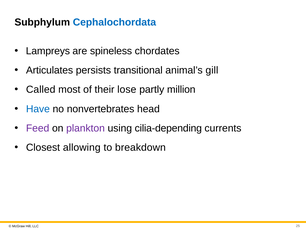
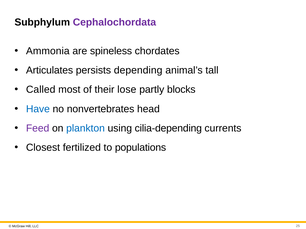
Cephalochordata colour: blue -> purple (114, 22)
Lampreys: Lampreys -> Ammonia (48, 51)
transitional: transitional -> depending (138, 70)
gill: gill -> tall (212, 70)
million: million -> blocks (181, 90)
plankton colour: purple -> blue (86, 129)
allowing: allowing -> fertilized (82, 148)
breakdown: breakdown -> populations (141, 148)
